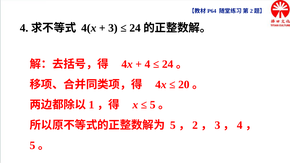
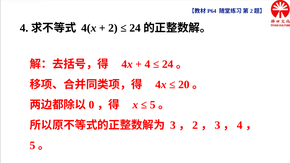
3: 3 -> 2 (113, 28)
1: 1 -> 0 (92, 105)
5: 5 -> 3 (173, 125)
